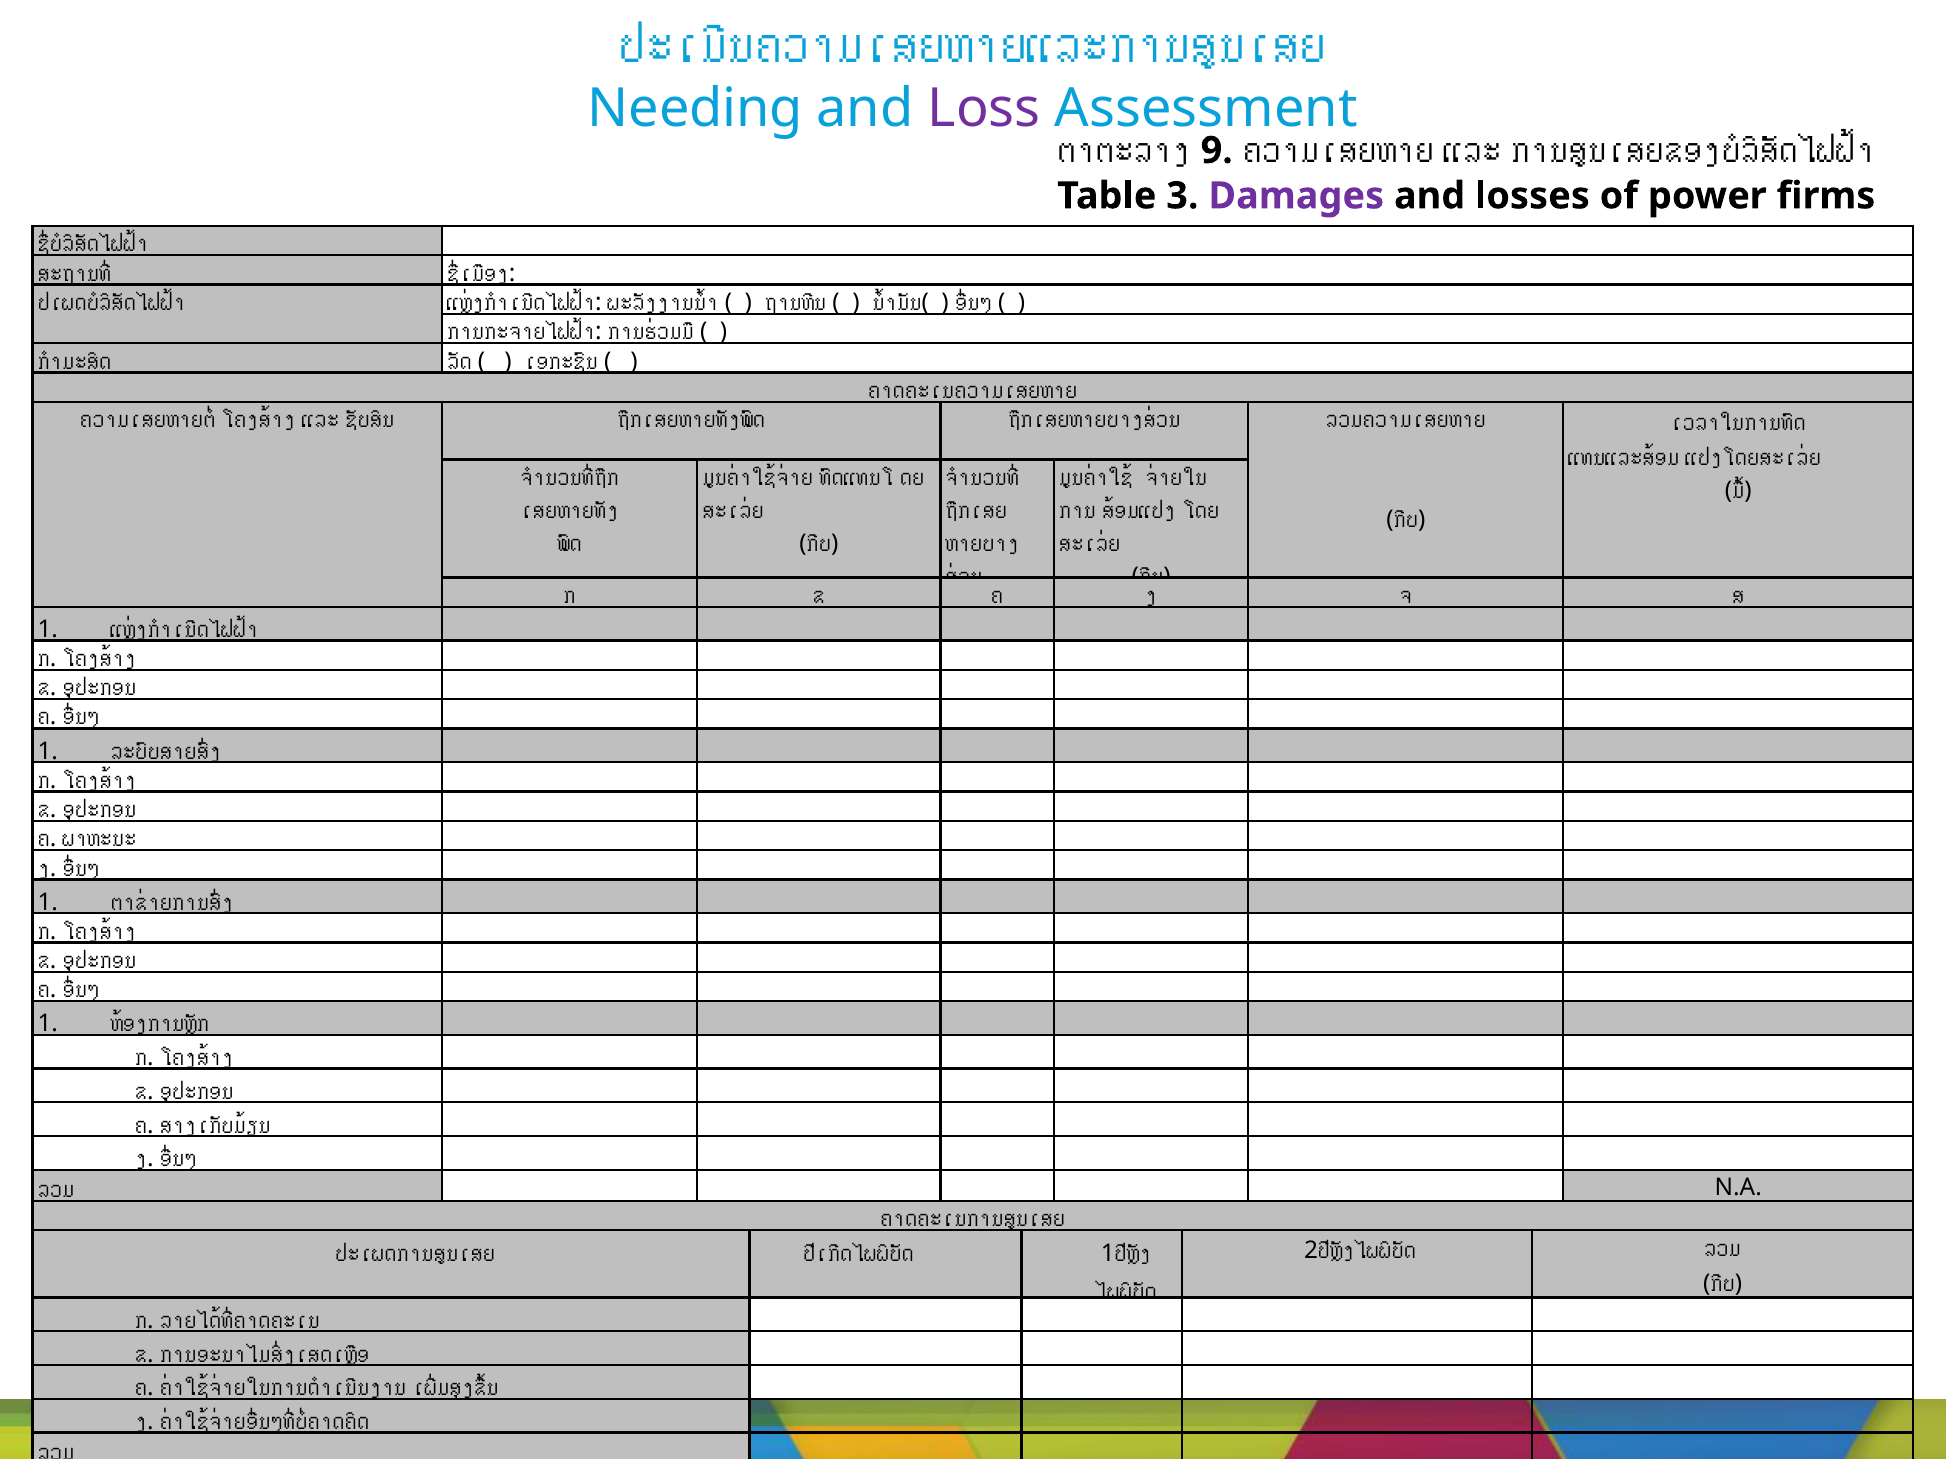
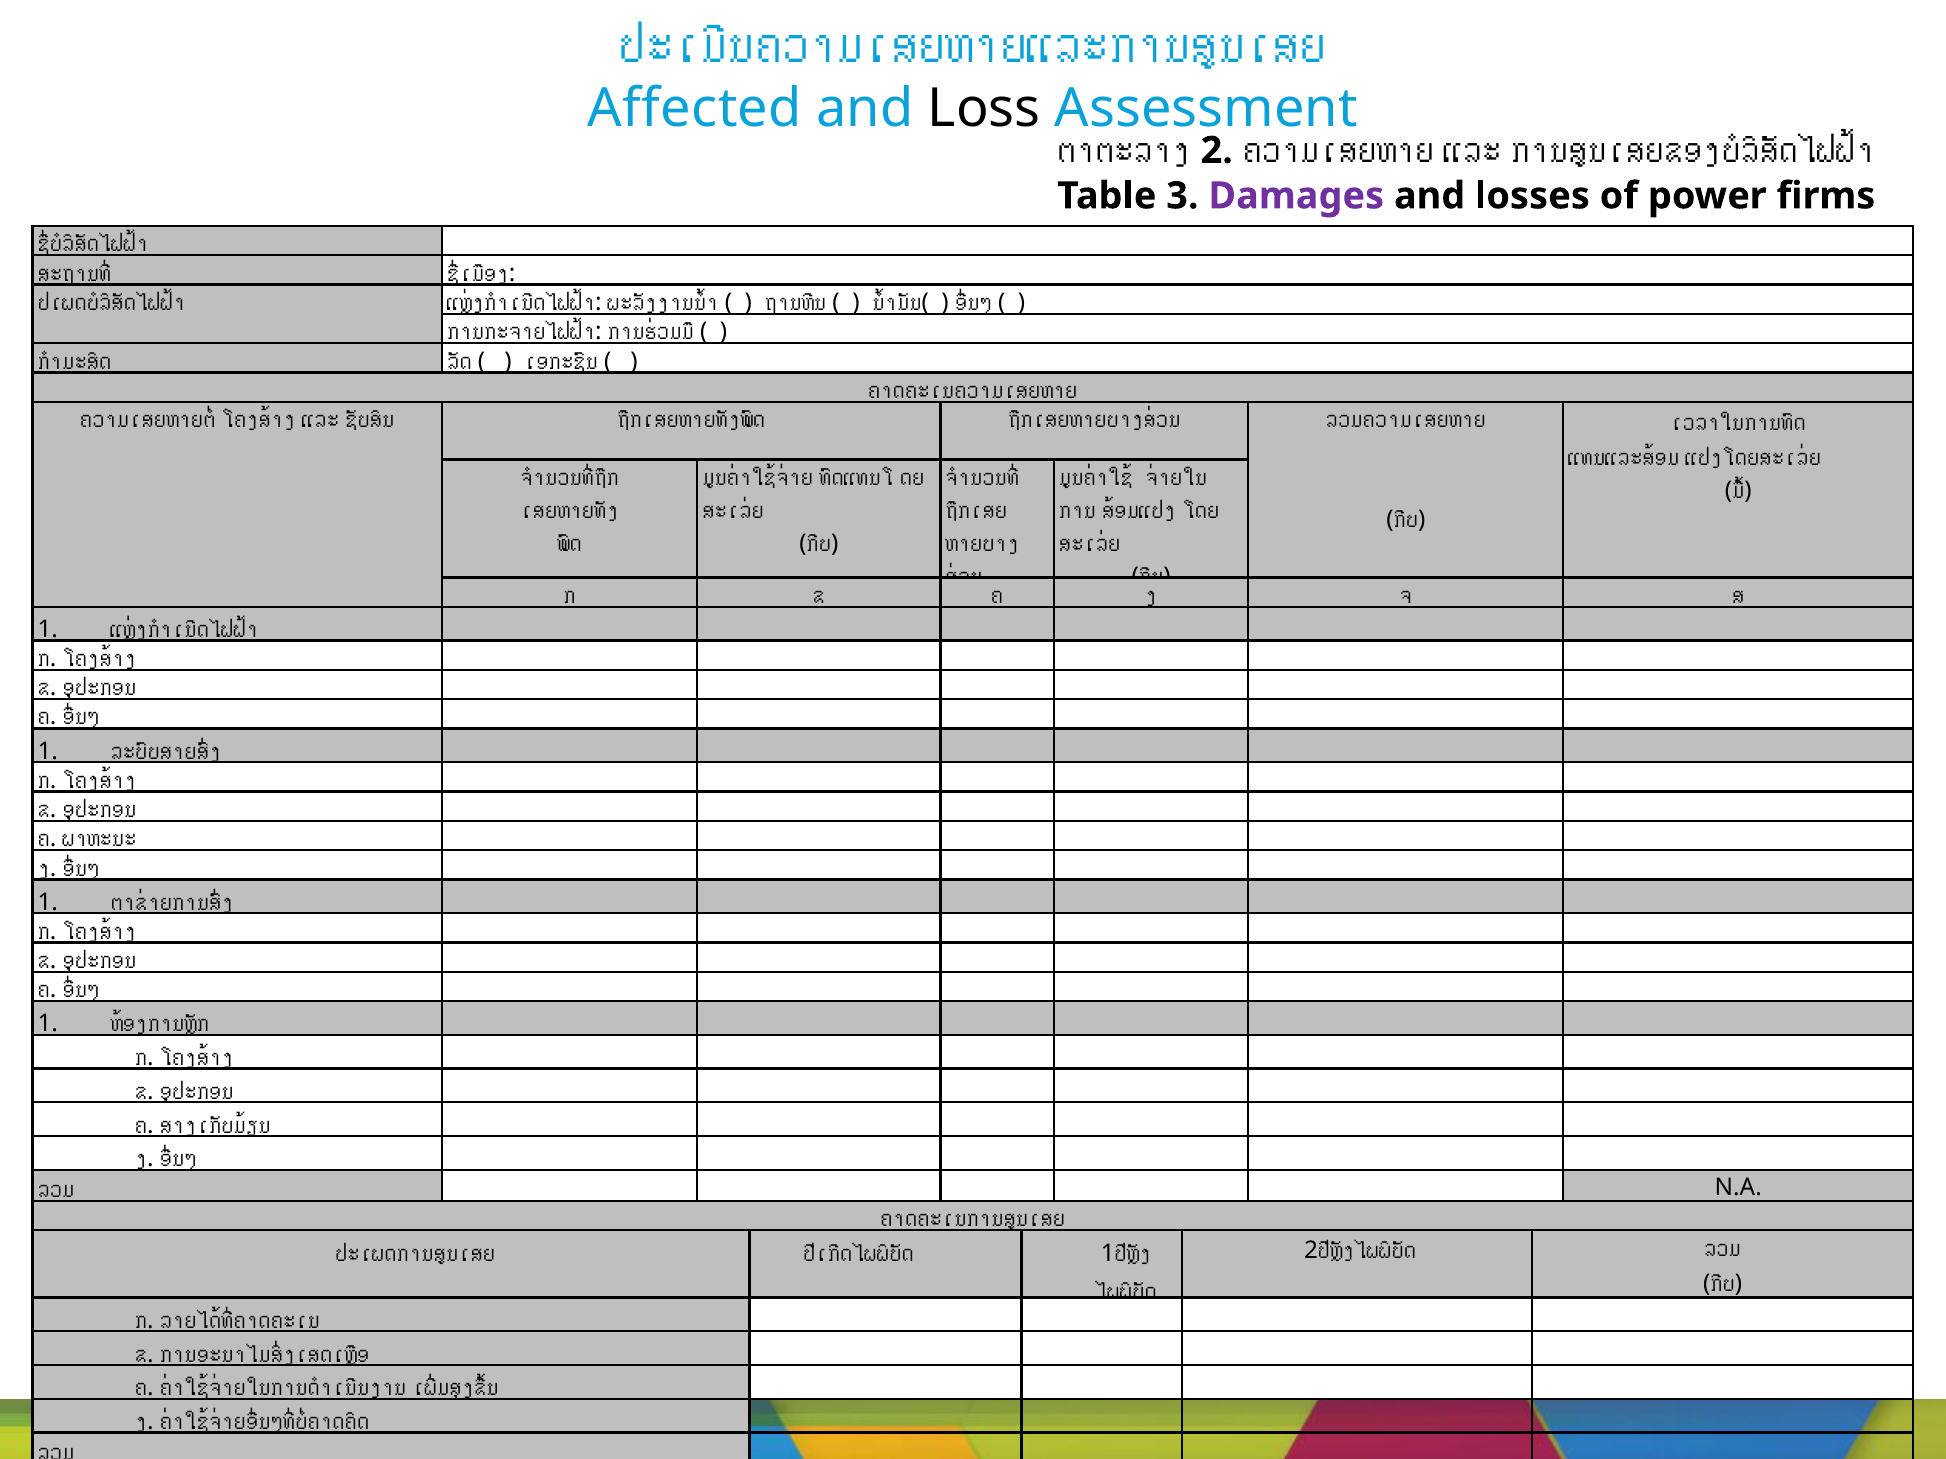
Needing: Needing -> Affected (695, 109)
Loss colour: purple -> black (984, 109)
9: 9 -> 2 (1217, 151)
